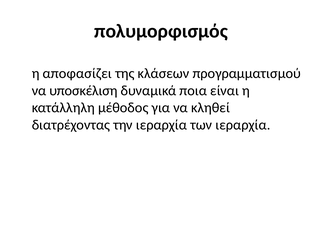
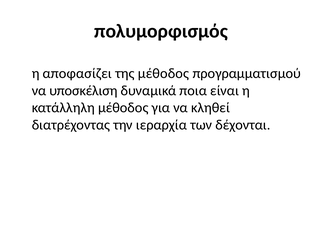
της κλάσεων: κλάσεων -> μέθοδος (163, 74)
των ιεραρχία: ιεραρχία -> δέχονται (243, 125)
